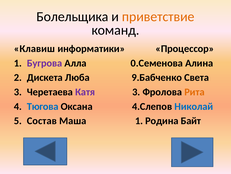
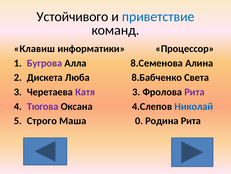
Болельщика: Болельщика -> Устойчивого (72, 17)
приветствие colour: orange -> blue (158, 17)
0.Семенова: 0.Семенова -> 8.Семенова (157, 63)
9.Бабченко: 9.Бабченко -> 8.Бабченко (157, 77)
Рита colour: orange -> purple (194, 92)
Тюгова colour: blue -> purple (43, 106)
Состав: Состав -> Строго (42, 120)
Маша 1: 1 -> 0 (139, 120)
Родина Байт: Байт -> Рита (191, 120)
